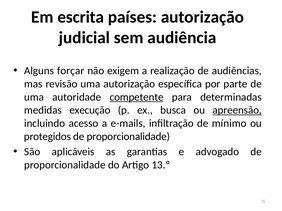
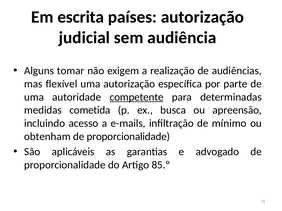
forçar: forçar -> tomar (71, 71)
revisão: revisão -> flexível (61, 84)
execução: execução -> cometida (90, 110)
apreensão underline: present -> none (237, 110)
protegidos: protegidos -> obtenham (47, 137)
13.º: 13.º -> 85.º (161, 165)
